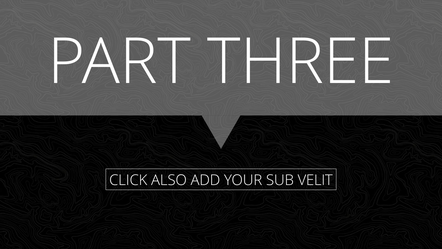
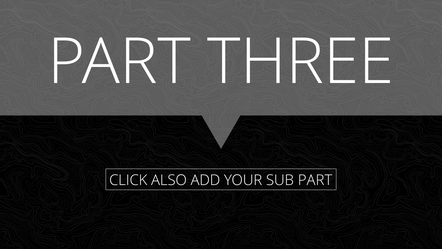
SUB VELIT: VELIT -> PART (315, 180)
